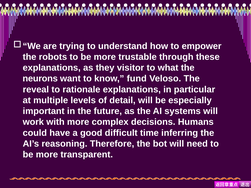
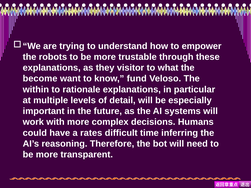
neurons: neurons -> become (40, 79)
reveal: reveal -> within (36, 90)
good: good -> rates (91, 133)
